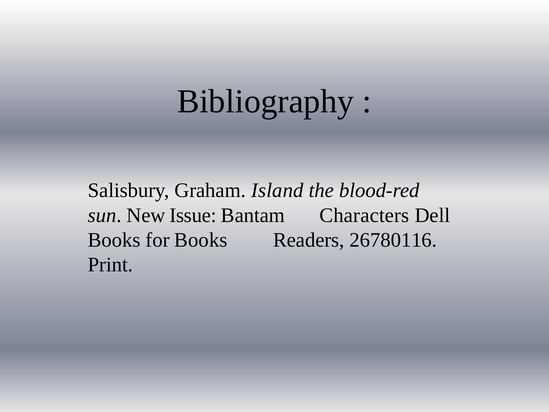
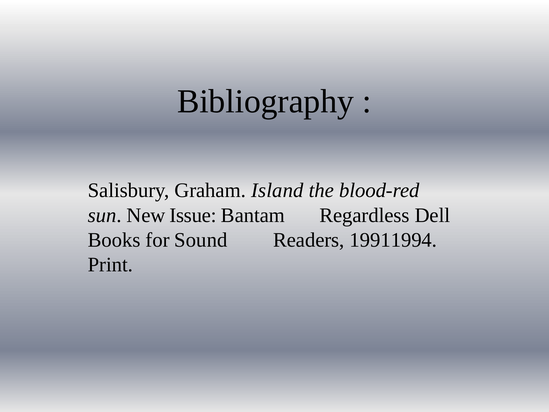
Characters: Characters -> Regardless (365, 215)
for Books: Books -> Sound (201, 240)
26780116: 26780116 -> 19911994 (393, 240)
